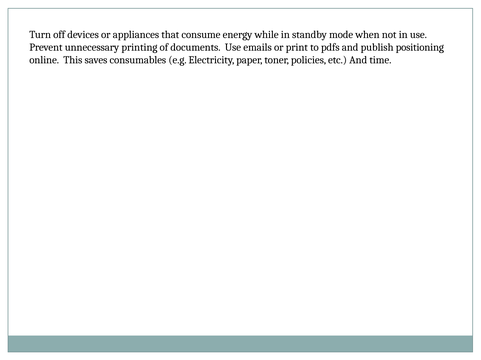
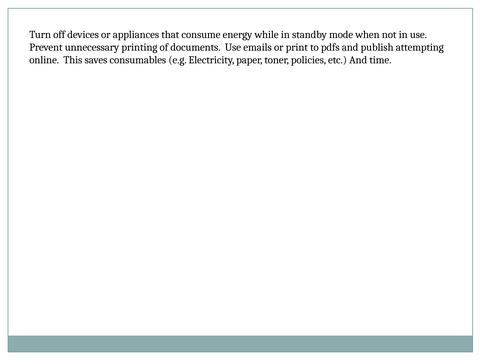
positioning: positioning -> attempting (420, 47)
